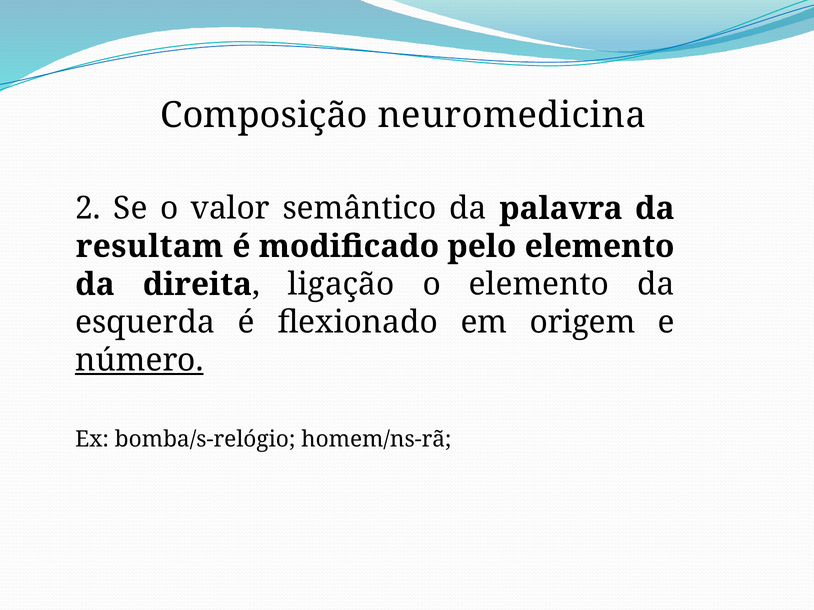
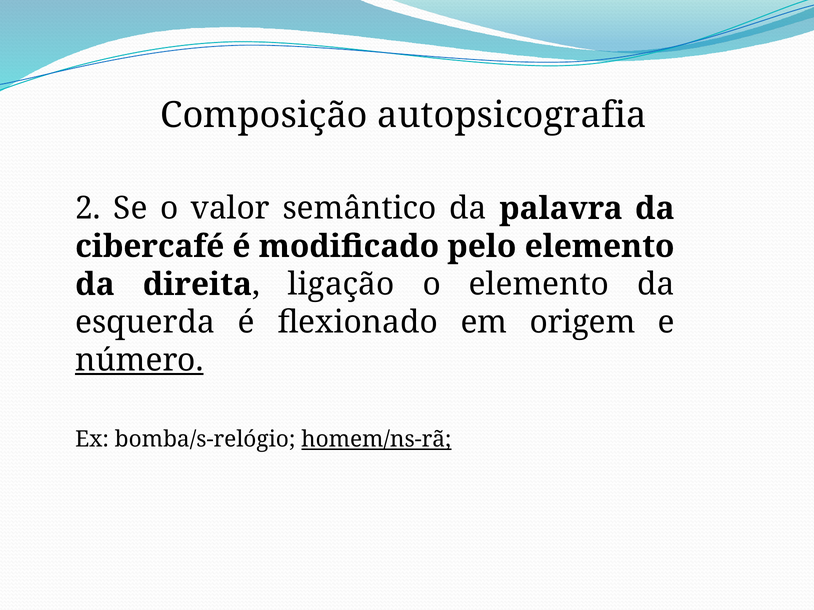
neuromedicina: neuromedicina -> autopsicografia (512, 116)
resultam: resultam -> cibercafé (150, 247)
homem/ns-rã underline: none -> present (376, 440)
